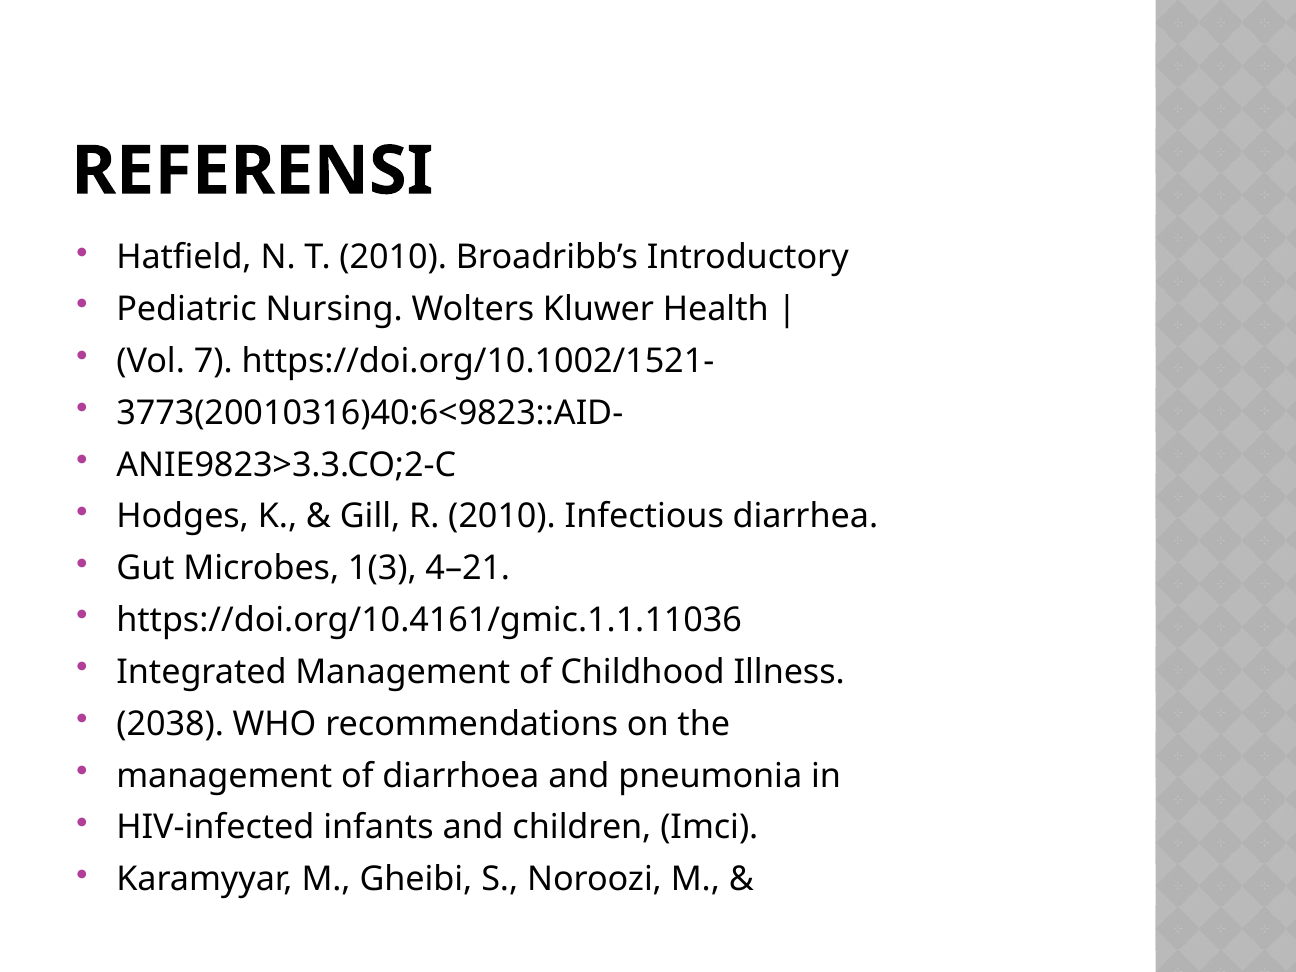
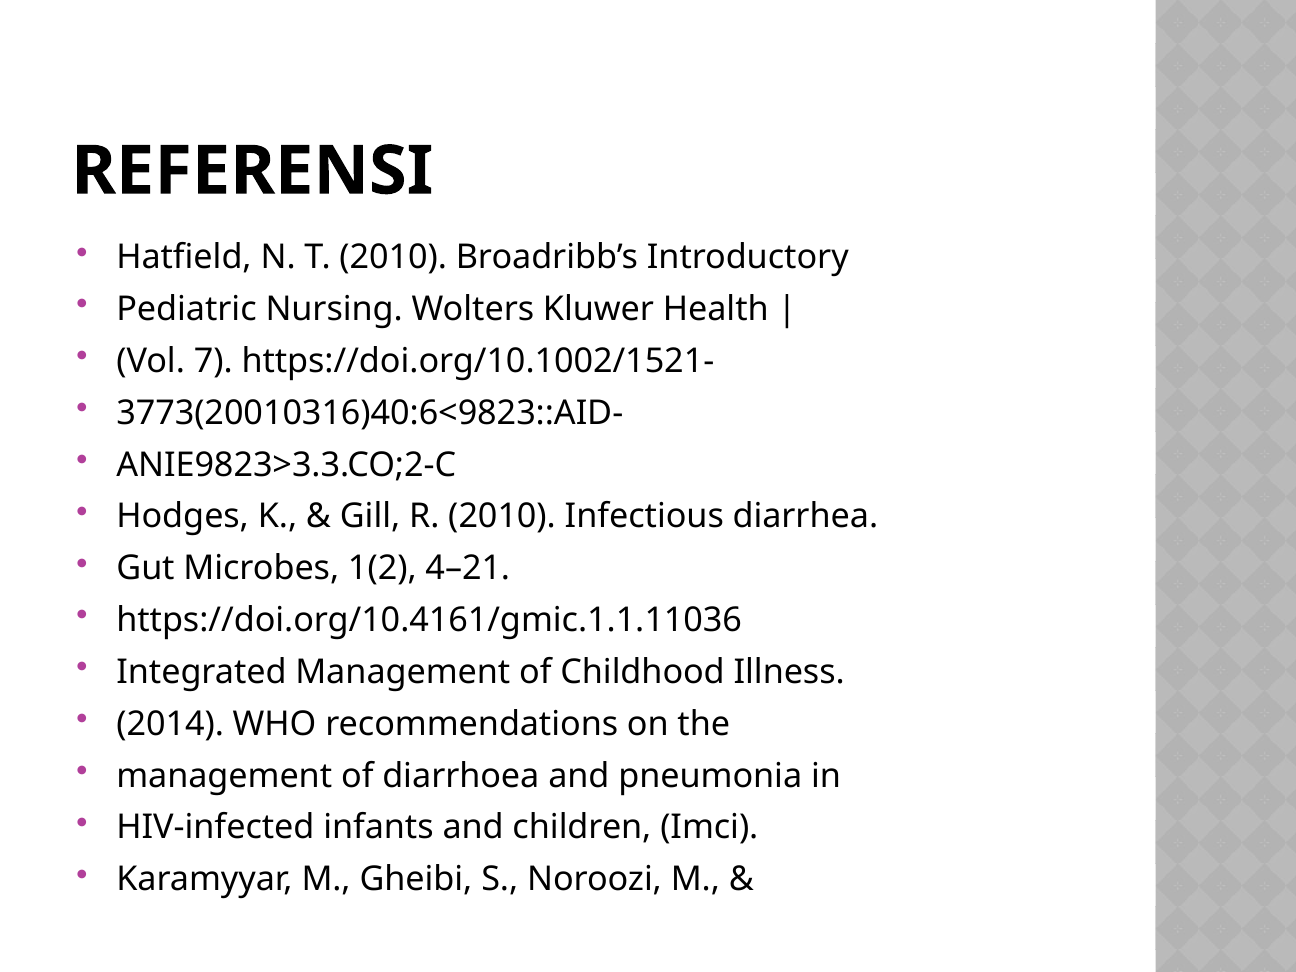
1(3: 1(3 -> 1(2 (382, 568)
2038: 2038 -> 2014 (170, 724)
